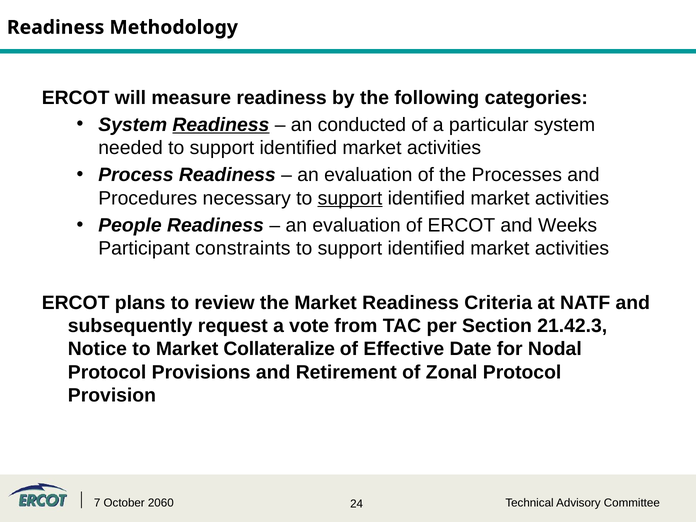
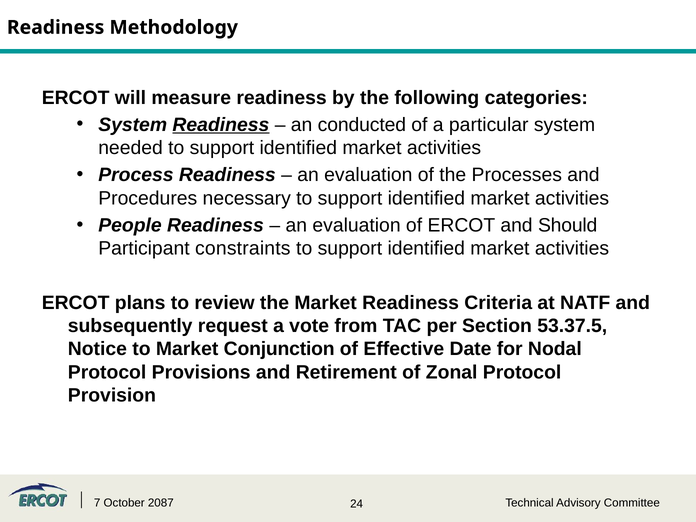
support underline: present -> none (350, 198)
Weeks: Weeks -> Should (568, 225)
21.42.3: 21.42.3 -> 53.37.5 (572, 326)
Collateralize: Collateralize -> Conjunction (279, 349)
2060: 2060 -> 2087 (161, 503)
